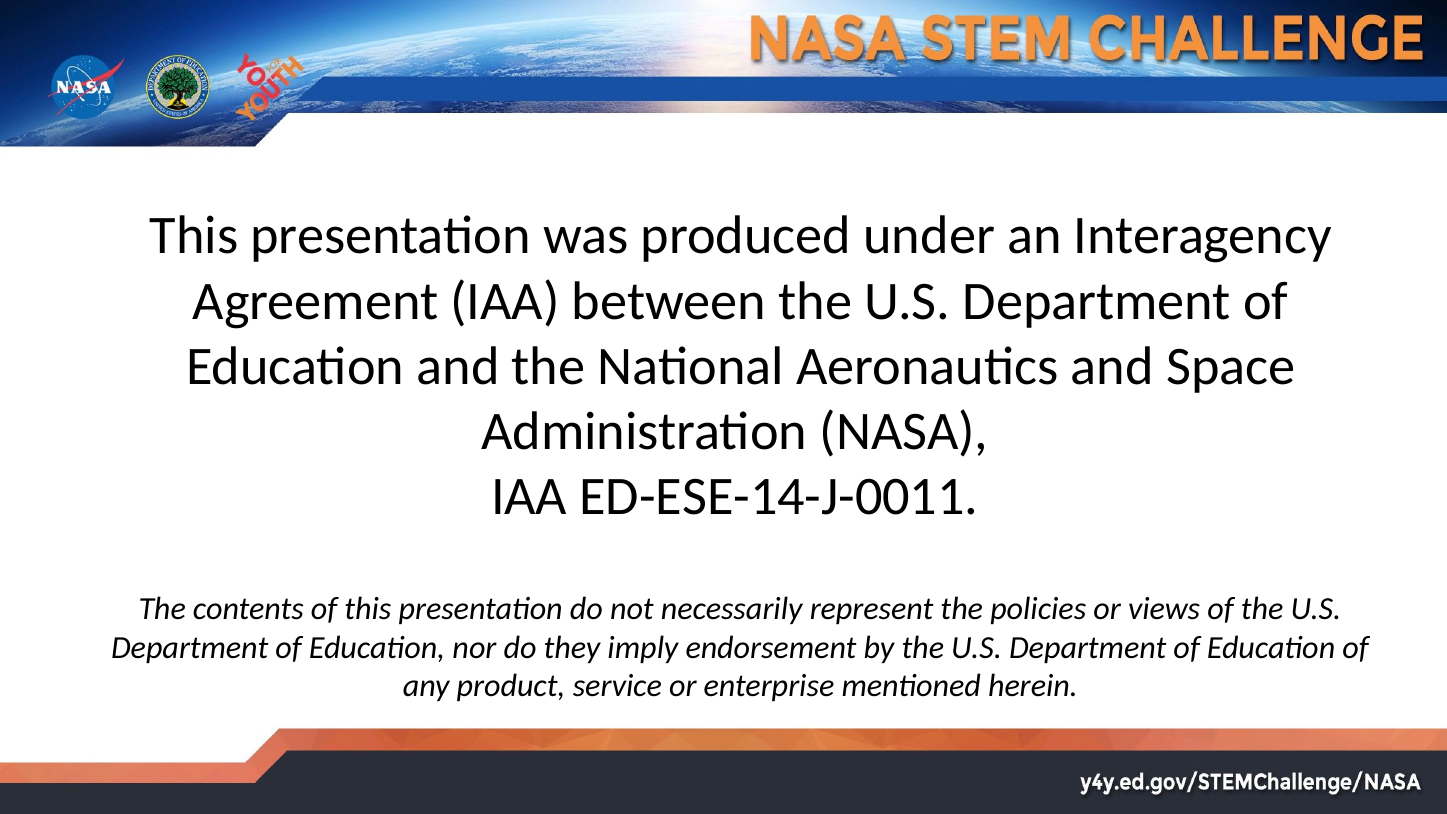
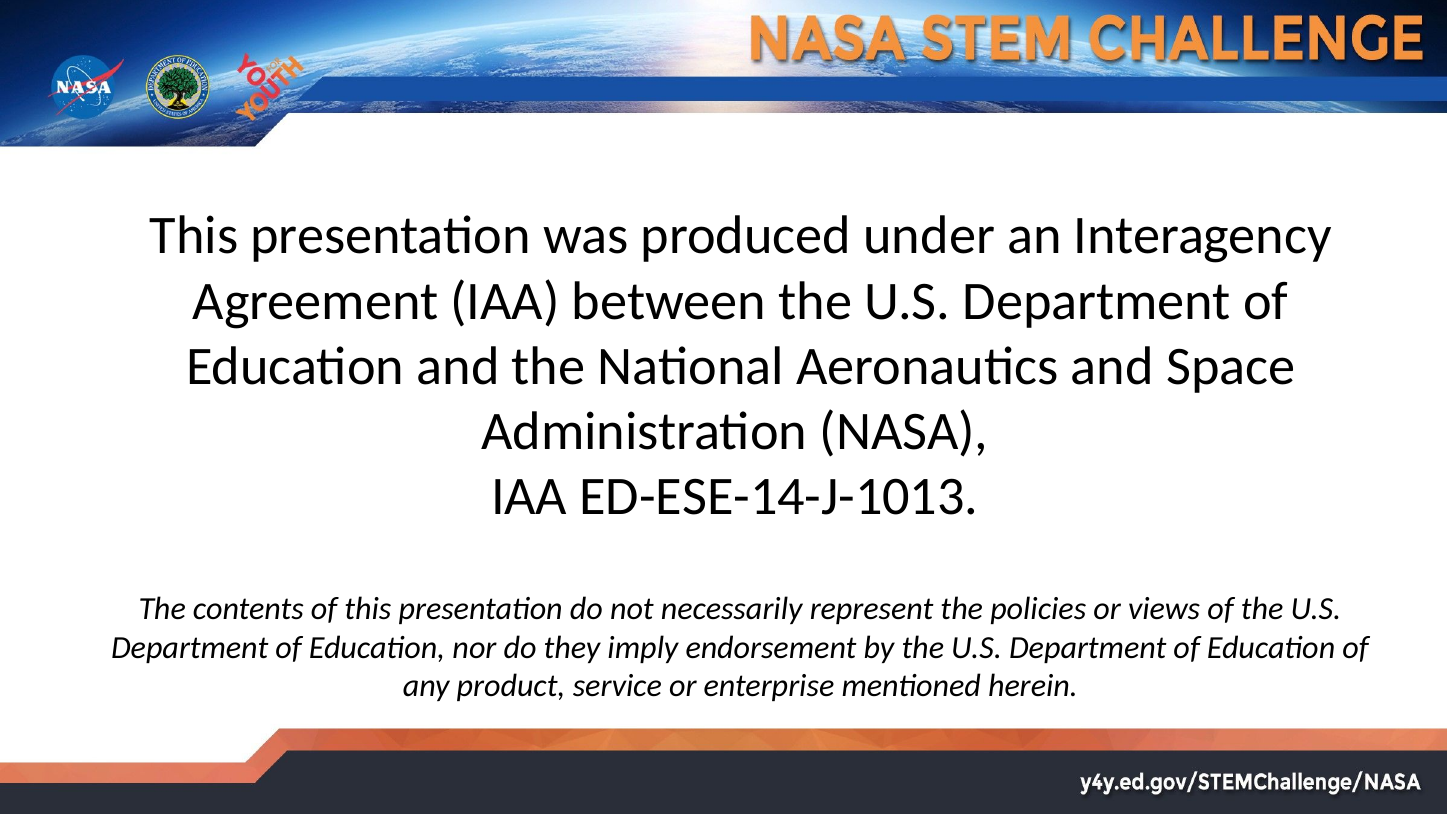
ED-ESE-14-J-0011: ED-ESE-14-J-0011 -> ED-ESE-14-J-1013 (779, 497)
